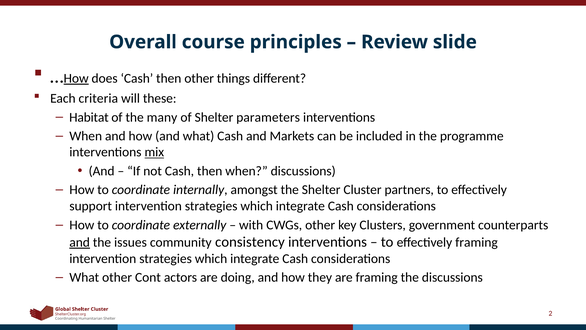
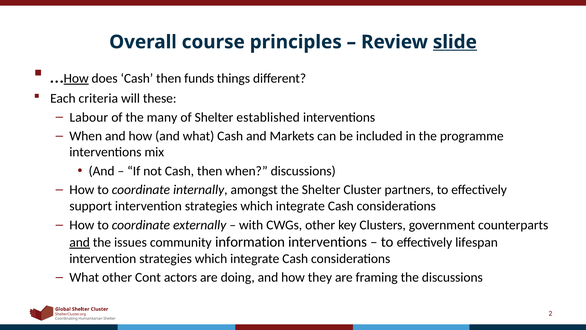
slide underline: none -> present (455, 42)
then other: other -> funds (199, 78)
Habitat: Habitat -> Labour (89, 117)
parameters: parameters -> established (268, 117)
mix underline: present -> none (154, 152)
consistency: consistency -> information (250, 242)
effectively framing: framing -> lifespan (477, 242)
